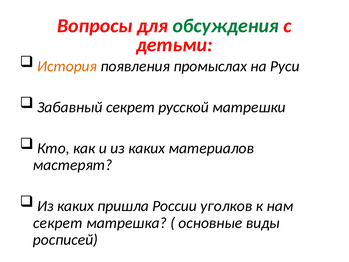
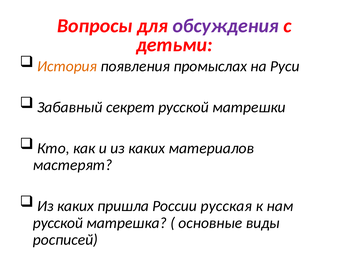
обсуждения colour: green -> purple (226, 26)
уголков: уголков -> русская (226, 206)
секрет: секрет -> русской (58, 223)
